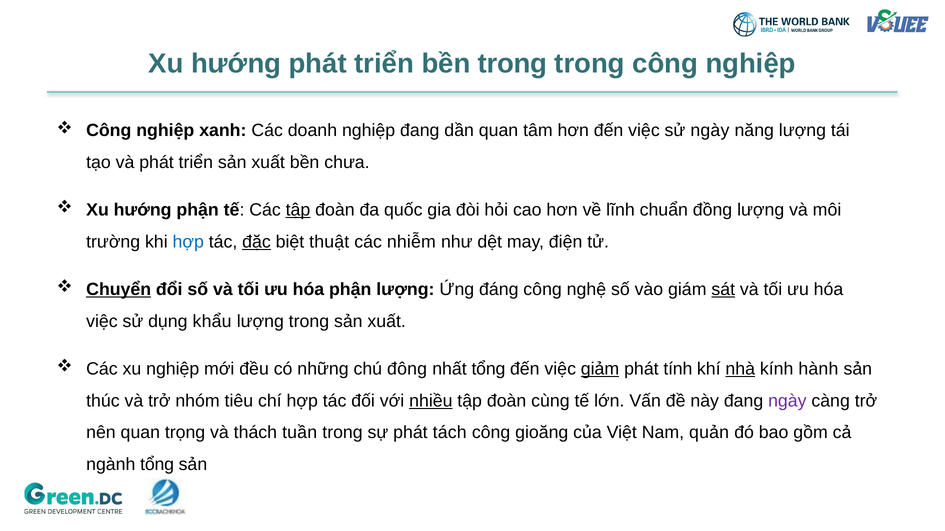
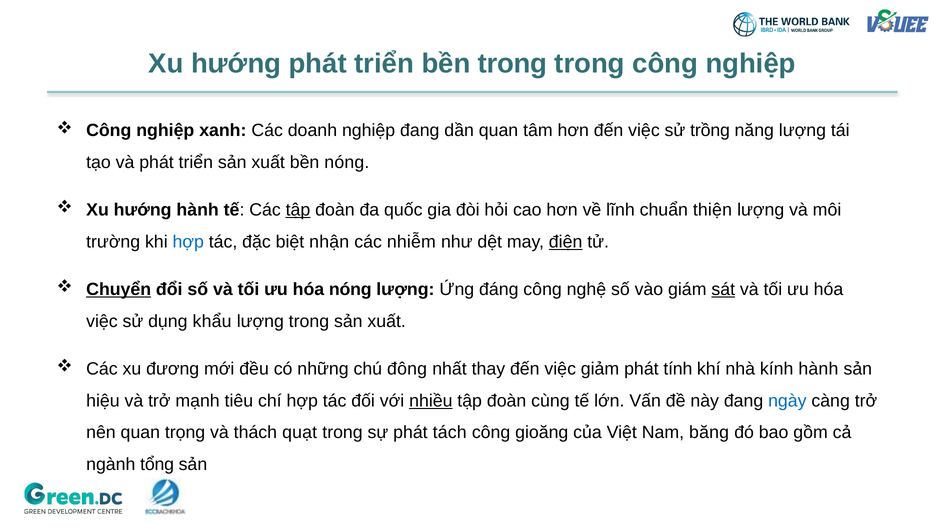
sử ngày: ngày -> trồng (710, 131)
bền chưa: chưa -> nóng (347, 163)
hướng phận: phận -> hành (198, 210)
đồng: đồng -> thiện (712, 210)
đặc underline: present -> none (256, 242)
thuật: thuật -> nhận (329, 242)
điện underline: none -> present (566, 242)
hóa phận: phận -> nóng (350, 290)
xu nghiệp: nghiệp -> đương (173, 369)
nhất tổng: tổng -> thay (488, 369)
giảm underline: present -> none (600, 369)
nhà underline: present -> none (740, 369)
thúc: thúc -> hiệu (103, 401)
nhóm: nhóm -> mạnh (198, 401)
ngày colour: purple -> blue (787, 401)
tuần: tuần -> quạt (300, 433)
quản: quản -> băng (709, 433)
